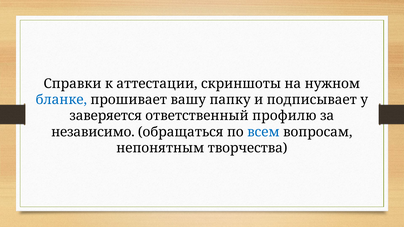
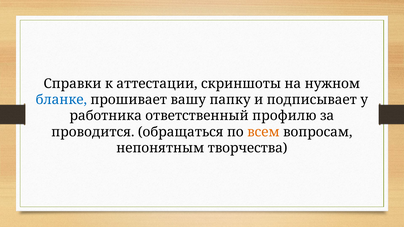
заверяется: заверяется -> работника (106, 116)
независимо: независимо -> проводится (93, 132)
всем colour: blue -> orange (263, 132)
